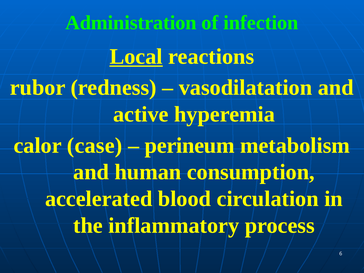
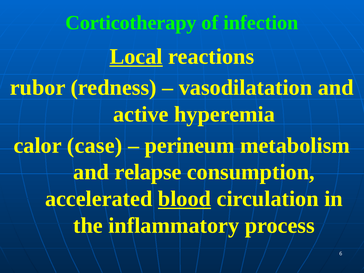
Administration: Administration -> Corticotherapy (131, 23)
human: human -> relapse (148, 172)
blood underline: none -> present (184, 199)
